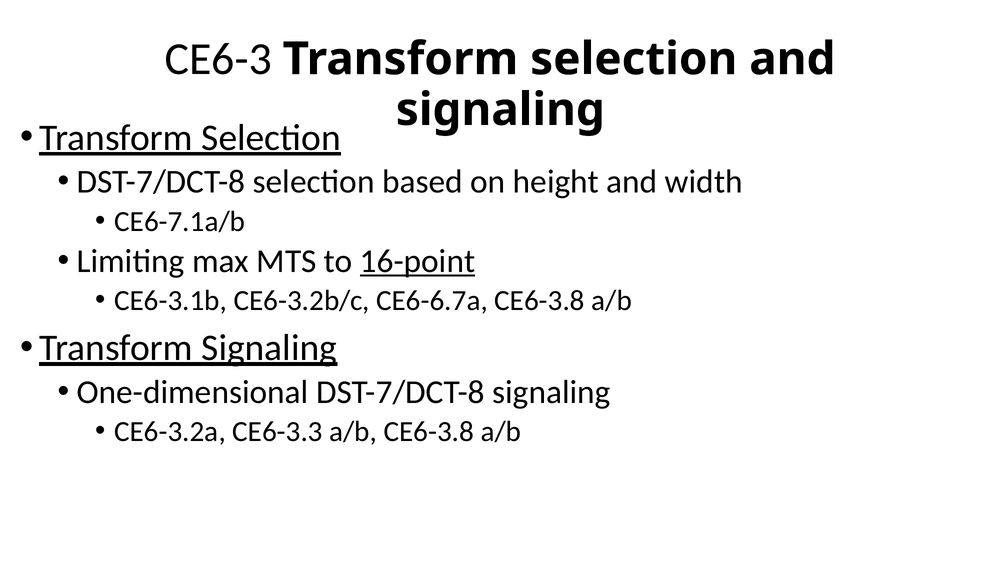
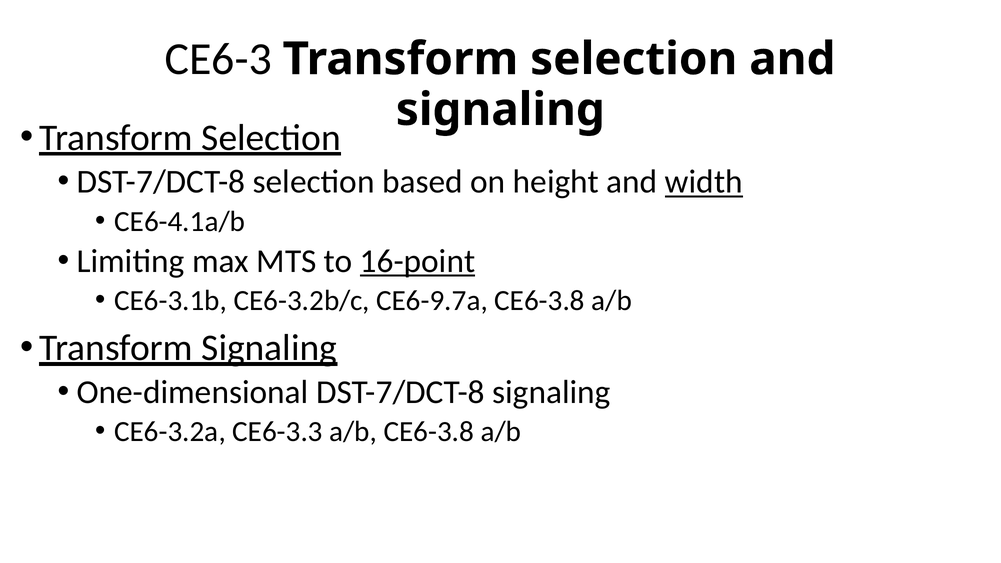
width underline: none -> present (704, 182)
CE6-7.1a/b: CE6-7.1a/b -> CE6-4.1a/b (180, 222)
CE6-6.7a: CE6-6.7a -> CE6-9.7a (432, 301)
